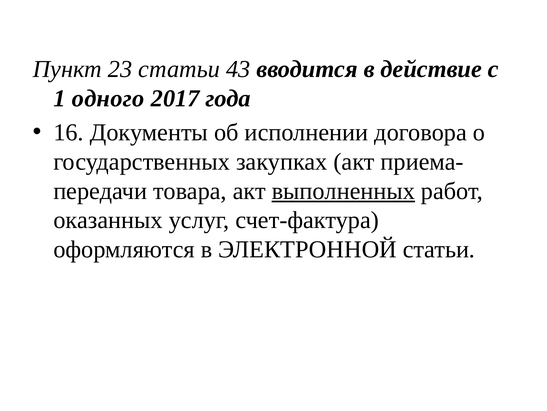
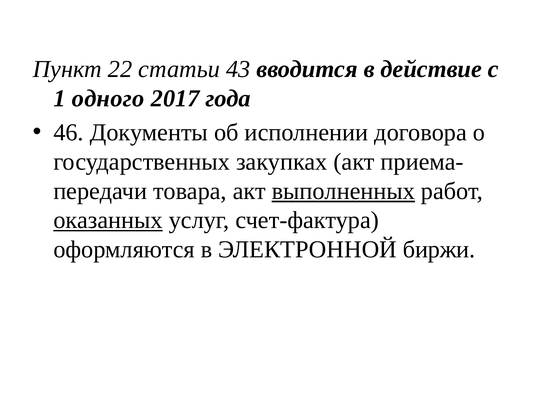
23: 23 -> 22 (120, 69)
16: 16 -> 46 (69, 132)
оказанных underline: none -> present (108, 220)
ЭЛЕКТРОННОЙ статьи: статьи -> биржи (439, 249)
